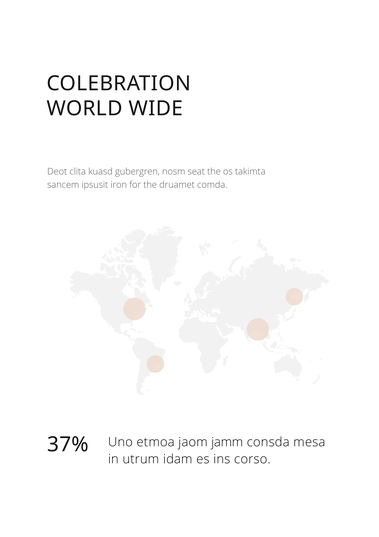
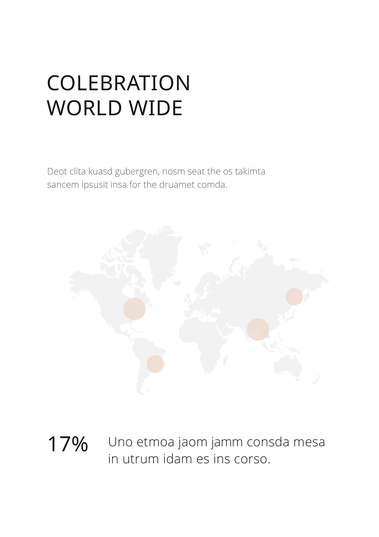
iron: iron -> insa (119, 185)
37%: 37% -> 17% (68, 444)
